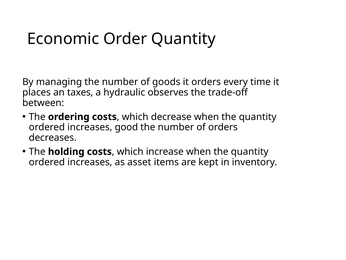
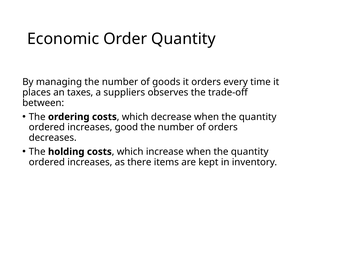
hydraulic: hydraulic -> suppliers (124, 92)
asset: asset -> there (139, 162)
